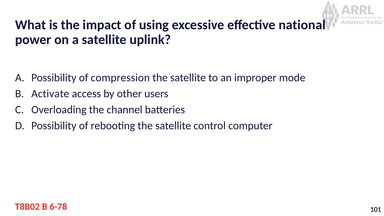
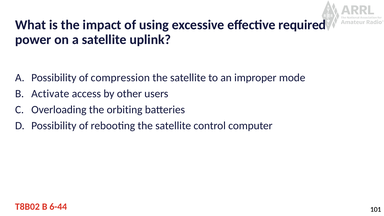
national: national -> required (302, 25)
channel: channel -> orbiting (125, 110)
6-78: 6-78 -> 6-44 (58, 207)
